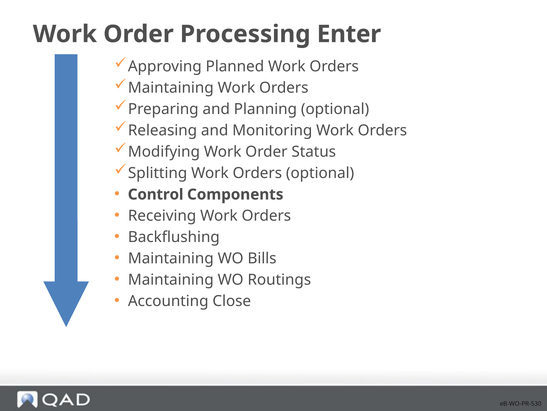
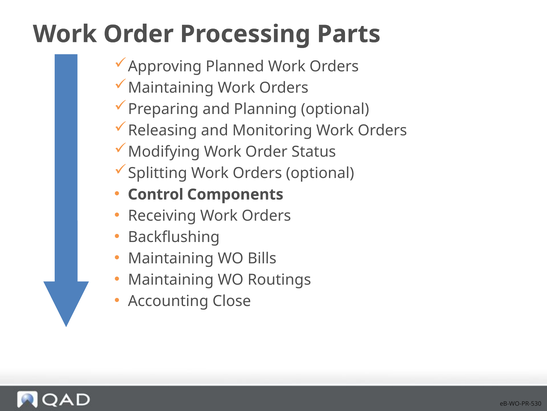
Enter: Enter -> Parts (349, 34)
